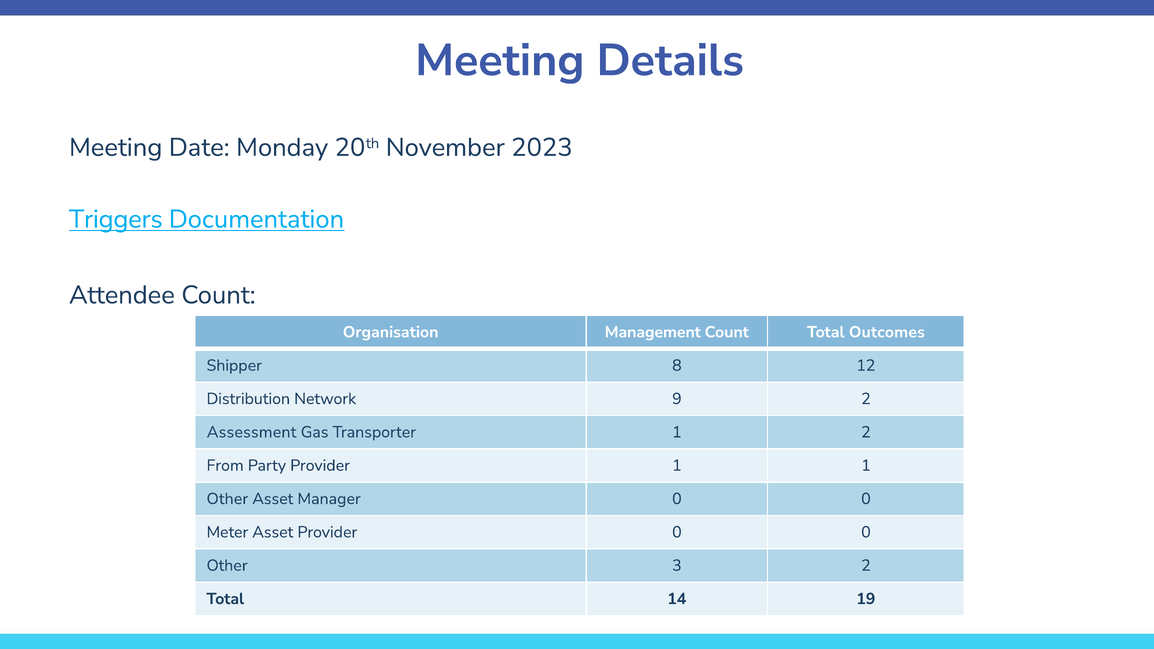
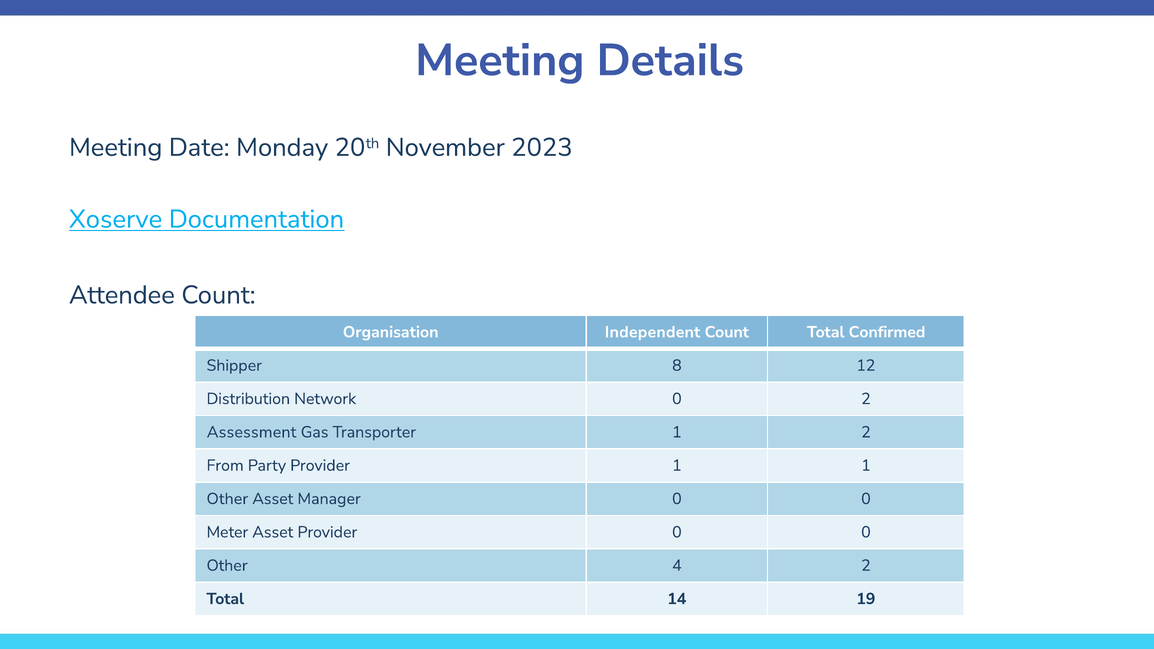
Triggers: Triggers -> Xoserve (116, 219)
Management: Management -> Independent (653, 332)
Outcomes: Outcomes -> Confirmed (887, 332)
Network 9: 9 -> 0 (677, 399)
3: 3 -> 4 (677, 566)
